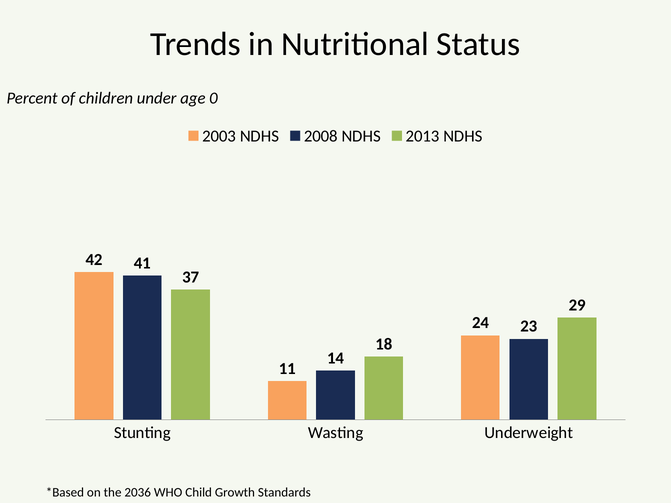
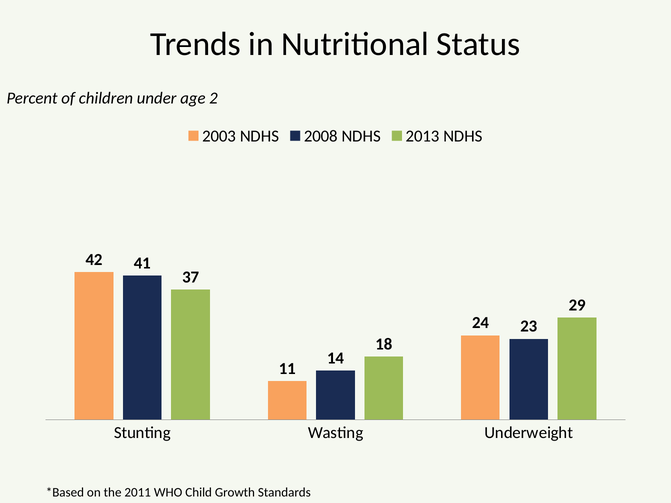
0: 0 -> 2 (213, 98)
2036: 2036 -> 2011 (138, 493)
